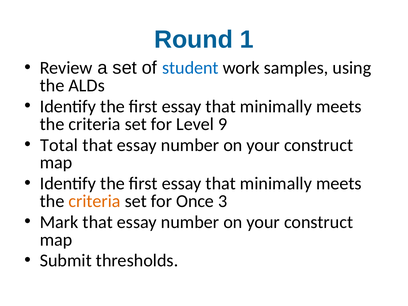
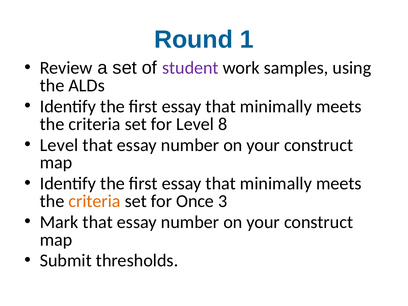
student colour: blue -> purple (190, 68)
9: 9 -> 8 (223, 124)
Total: Total -> Level (59, 145)
